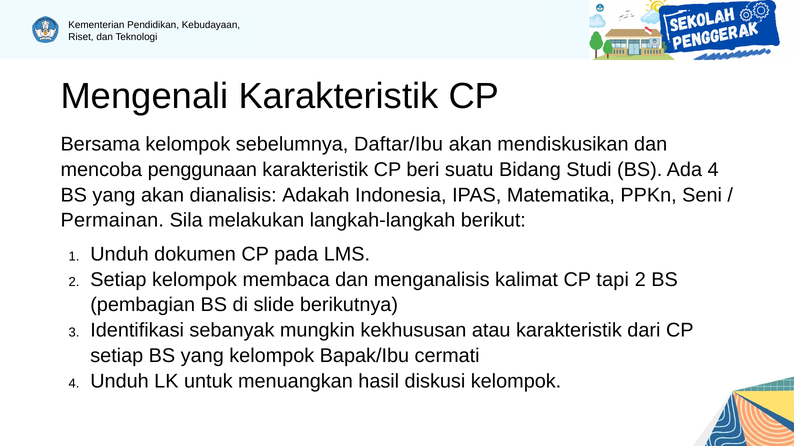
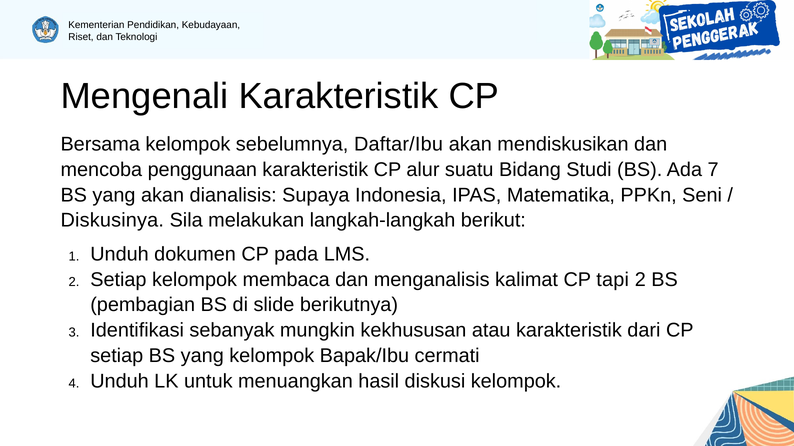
beri: beri -> alur (423, 170)
Ada 4: 4 -> 7 (713, 170)
Adakah: Adakah -> Supaya (316, 195)
Permainan: Permainan -> Diskusinya (112, 221)
